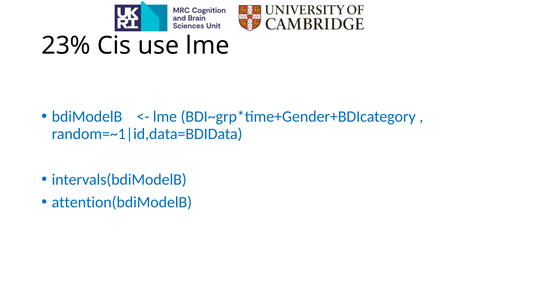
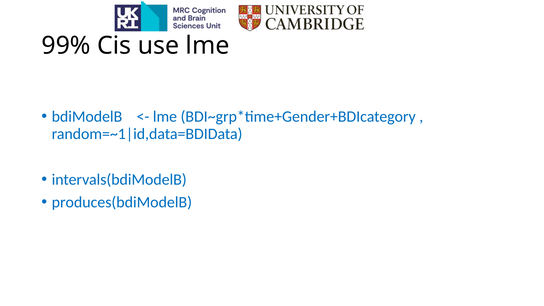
23%: 23% -> 99% (66, 46)
attention(bdiModelB: attention(bdiModelB -> produces(bdiModelB (122, 202)
